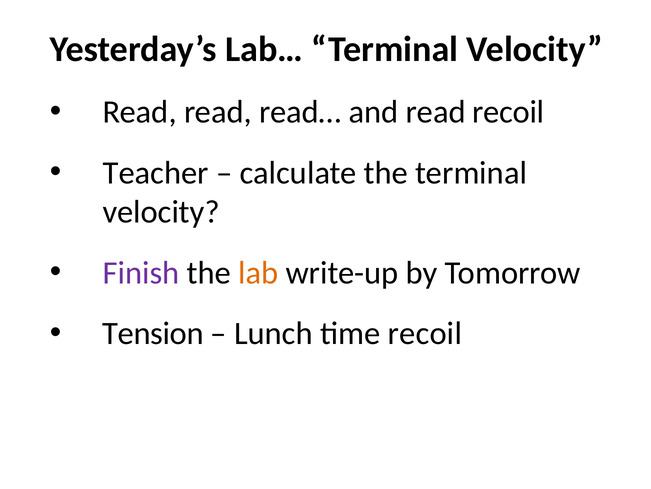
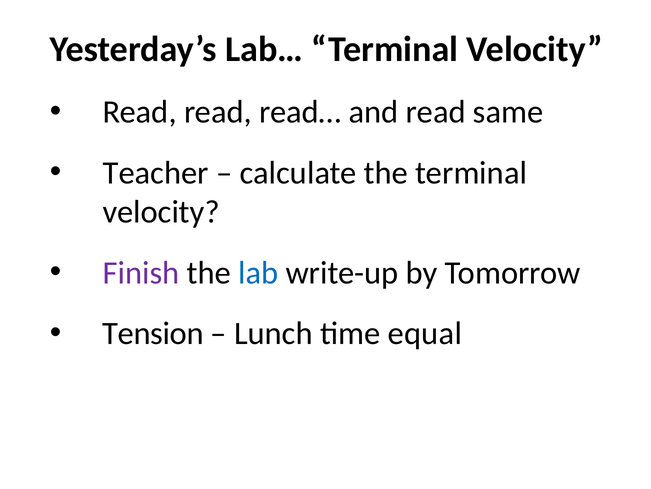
read recoil: recoil -> same (508, 112)
lab colour: orange -> blue (258, 272)
time recoil: recoil -> equal (425, 333)
